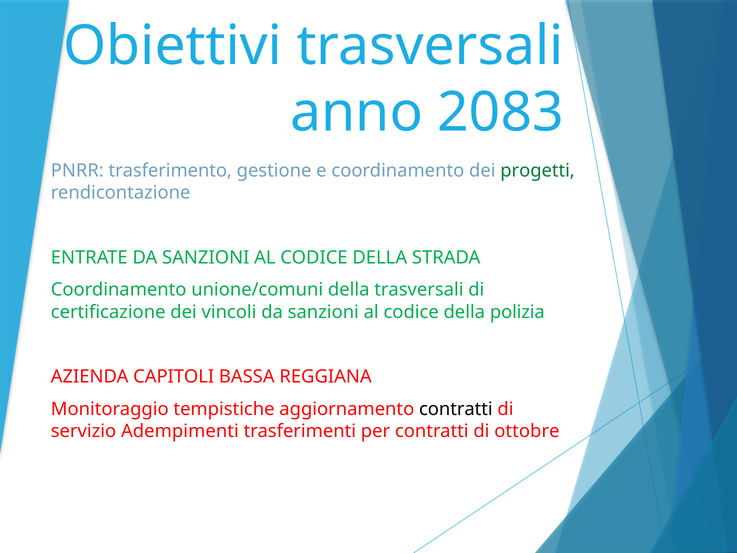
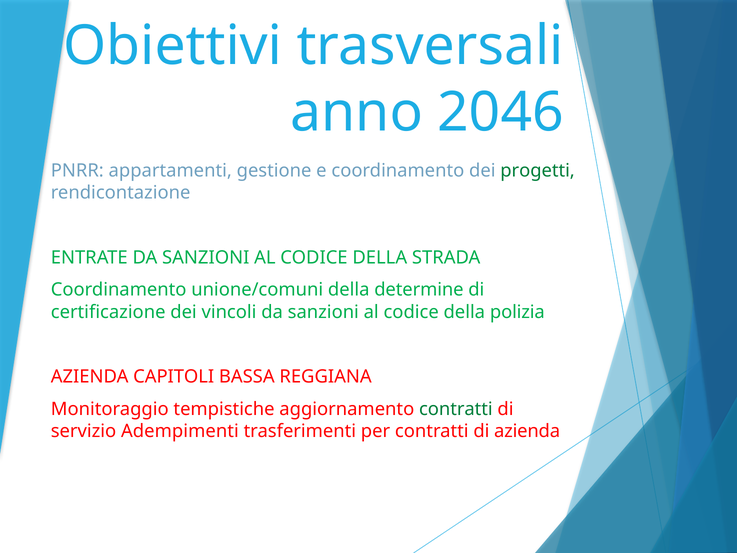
2083: 2083 -> 2046 (501, 112)
trasferimento: trasferimento -> appartamenti (170, 171)
della trasversali: trasversali -> determine (419, 290)
contratti colour: black -> green (456, 409)
di ottobre: ottobre -> azienda (527, 431)
